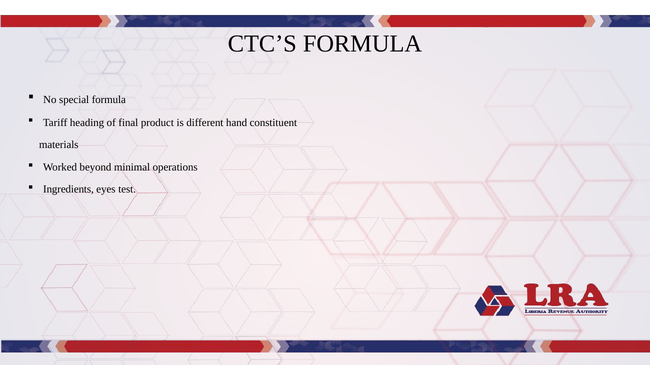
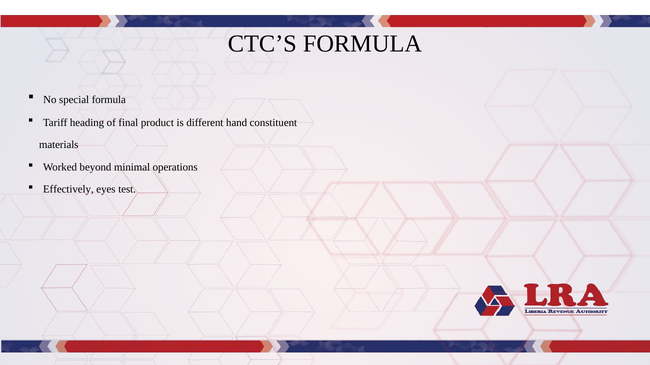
Ingredients: Ingredients -> Effectively (68, 190)
